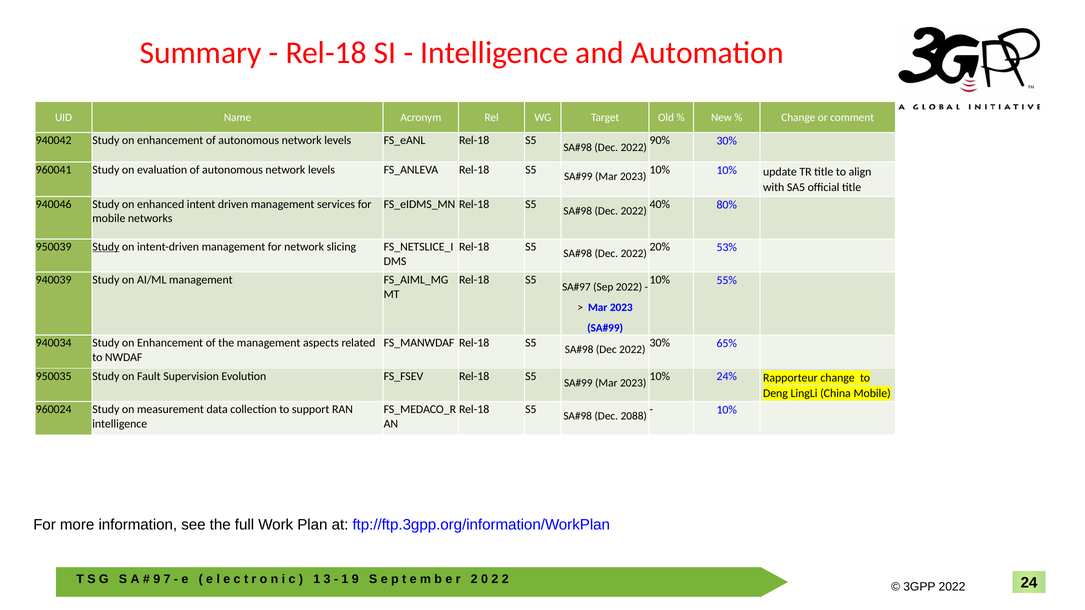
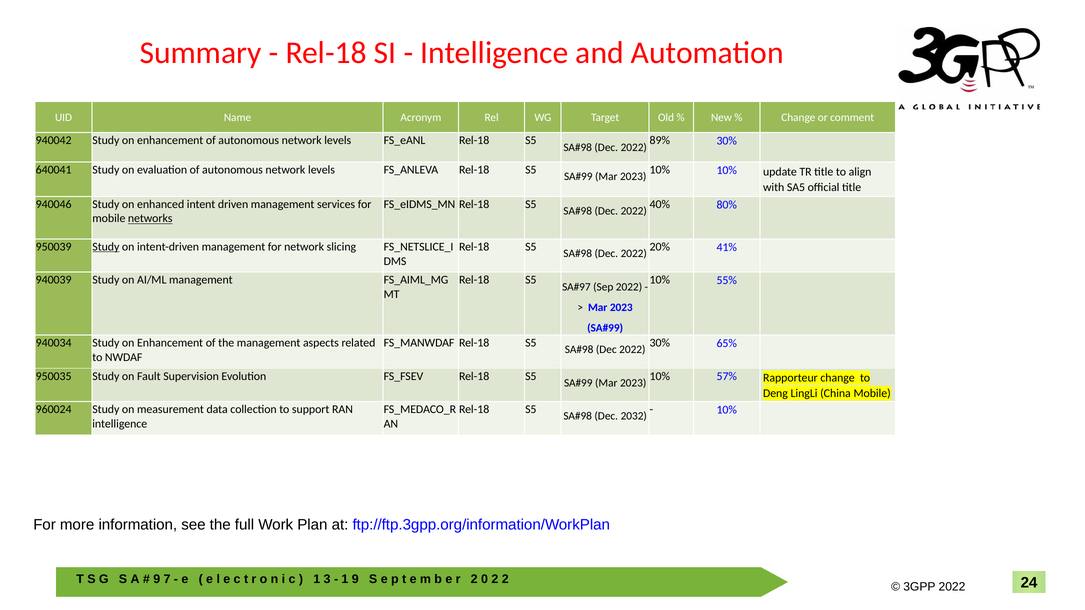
90%: 90% -> 89% (660, 141)
960041: 960041 -> 640041 (54, 170)
networks underline: none -> present (150, 219)
53%: 53% -> 41% (727, 247)
24%: 24% -> 57% (727, 377)
2088: 2088 -> 2032 (634, 416)
